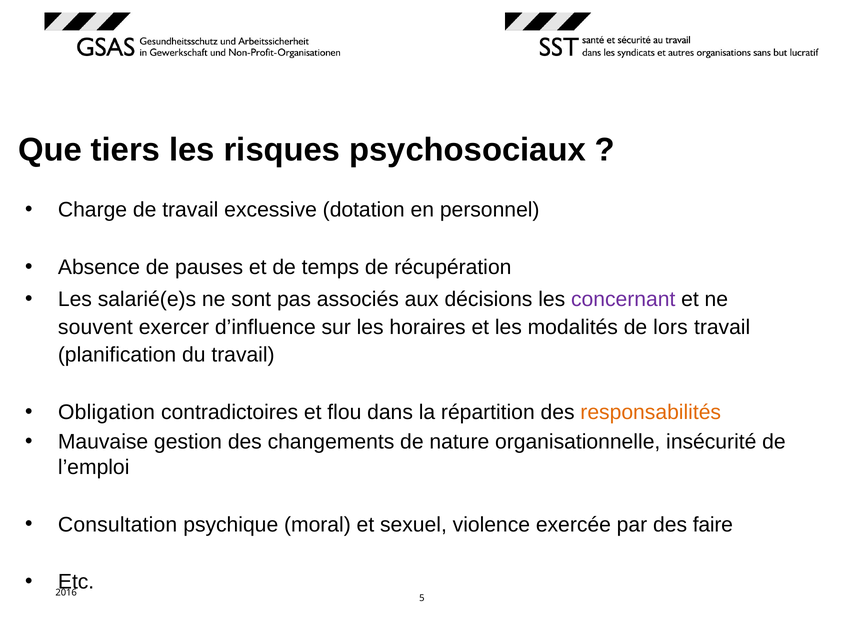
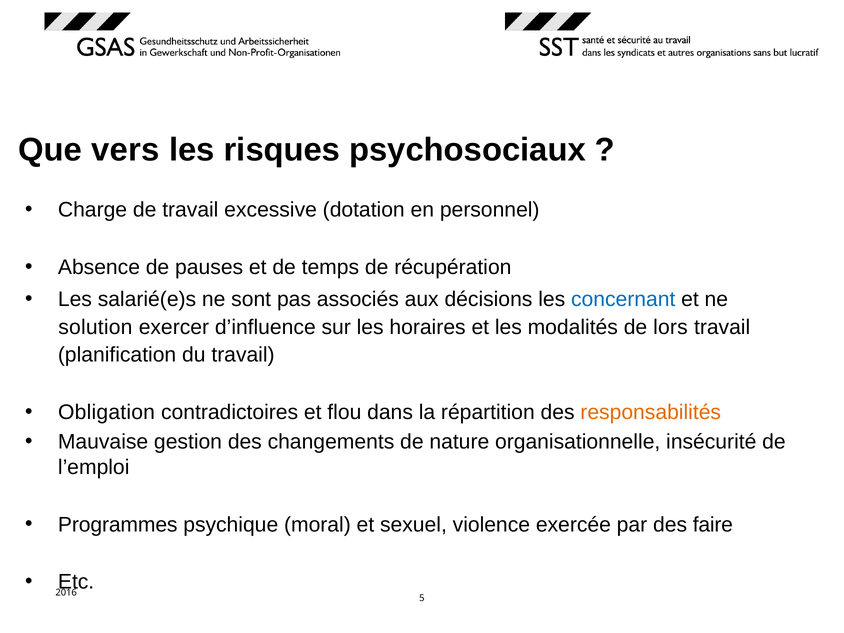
tiers: tiers -> vers (125, 150)
concernant colour: purple -> blue (623, 299)
souvent: souvent -> solution (95, 327)
Consultation: Consultation -> Programmes (118, 525)
